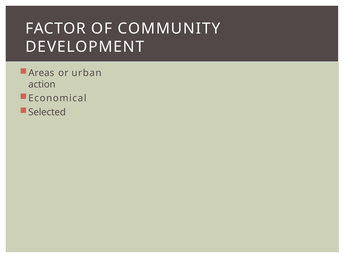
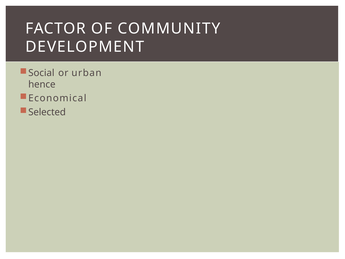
Areas: Areas -> Social (41, 73)
action: action -> hence (42, 84)
